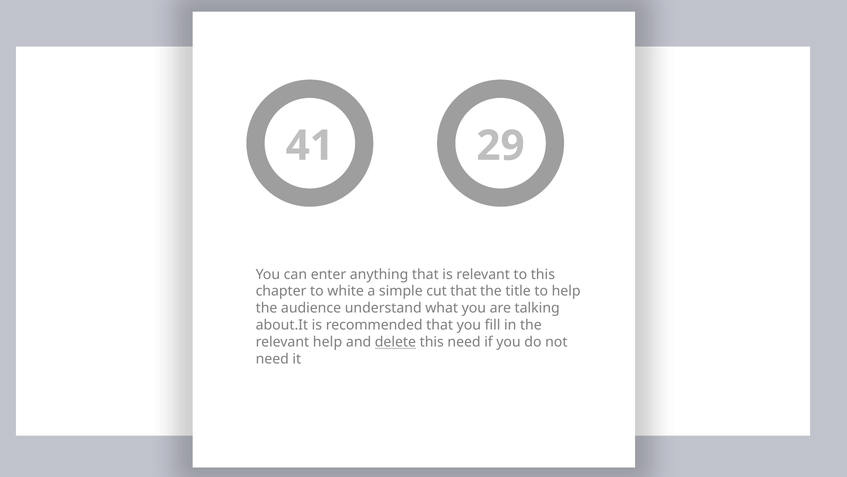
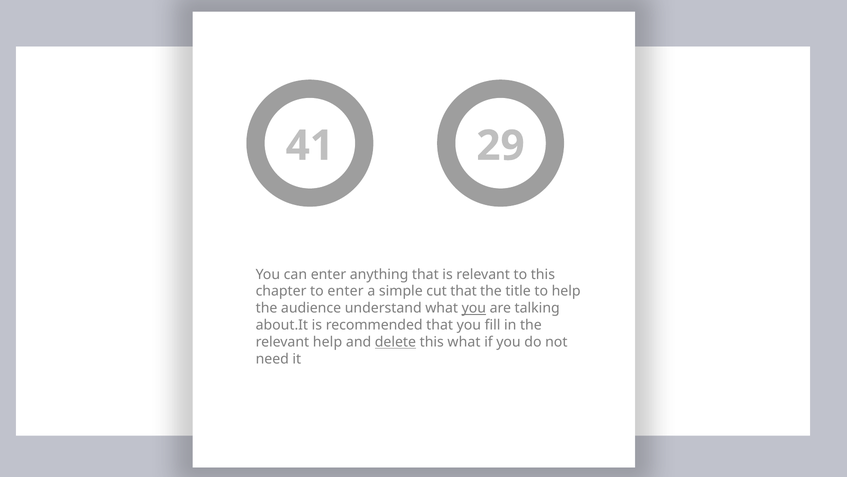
to white: white -> enter (346, 291)
you underline: none -> present (474, 308)
this need: need -> what (464, 342)
